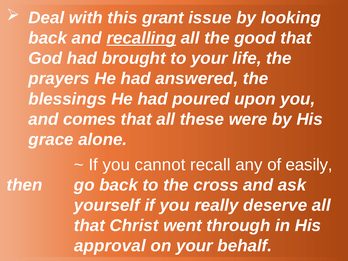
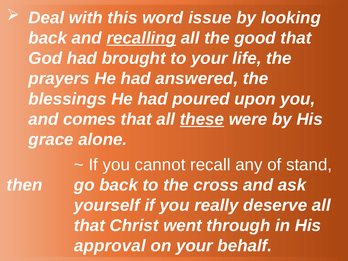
grant: grant -> word (163, 18)
these underline: none -> present (202, 119)
easily: easily -> stand (309, 165)
